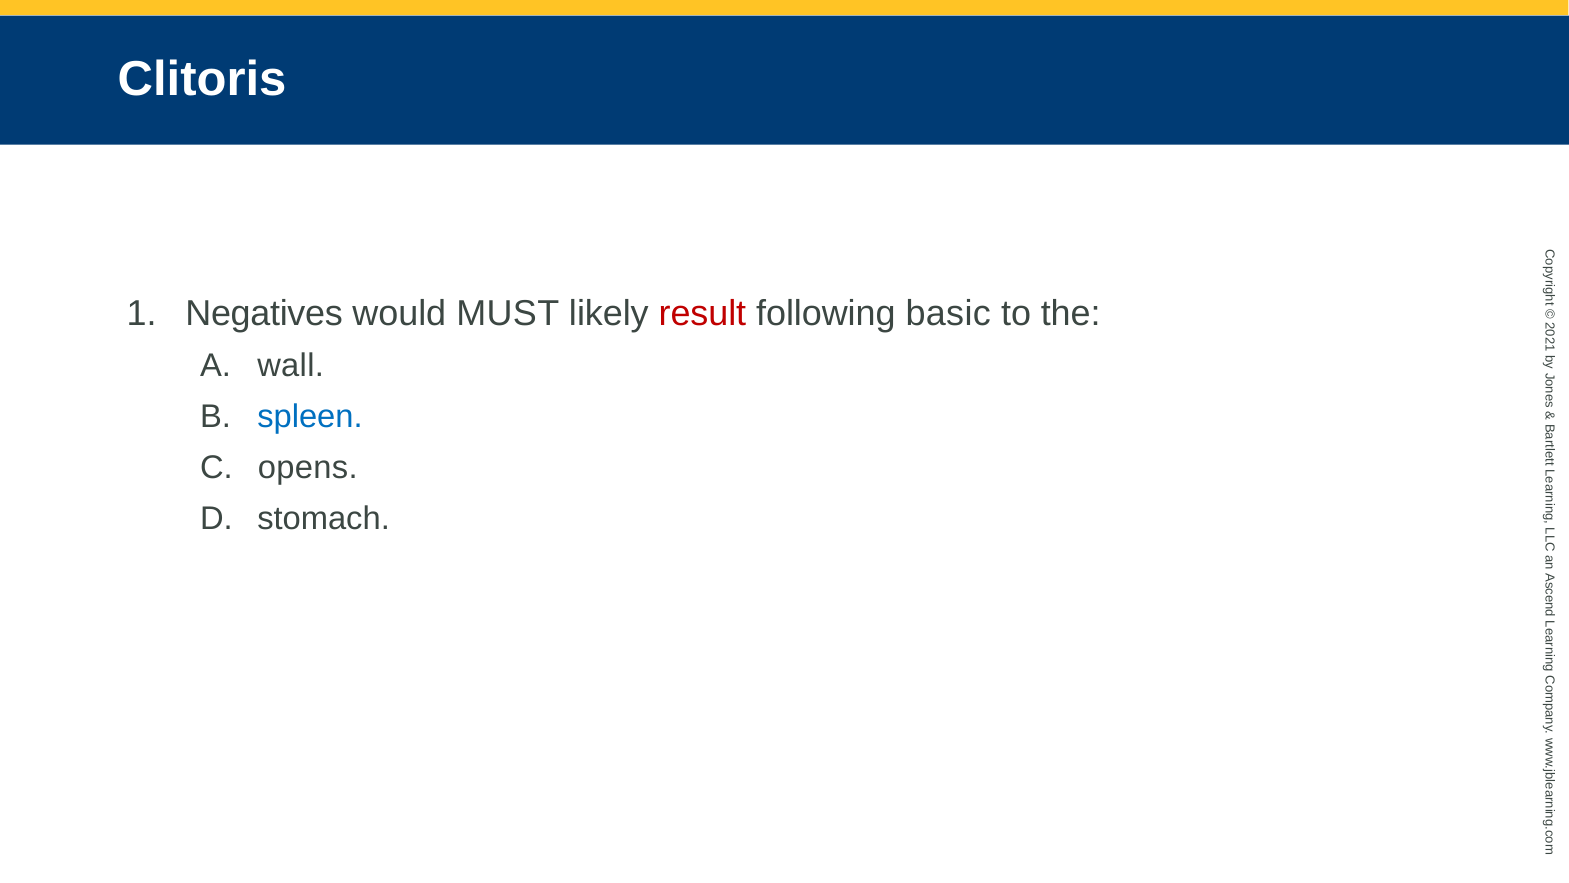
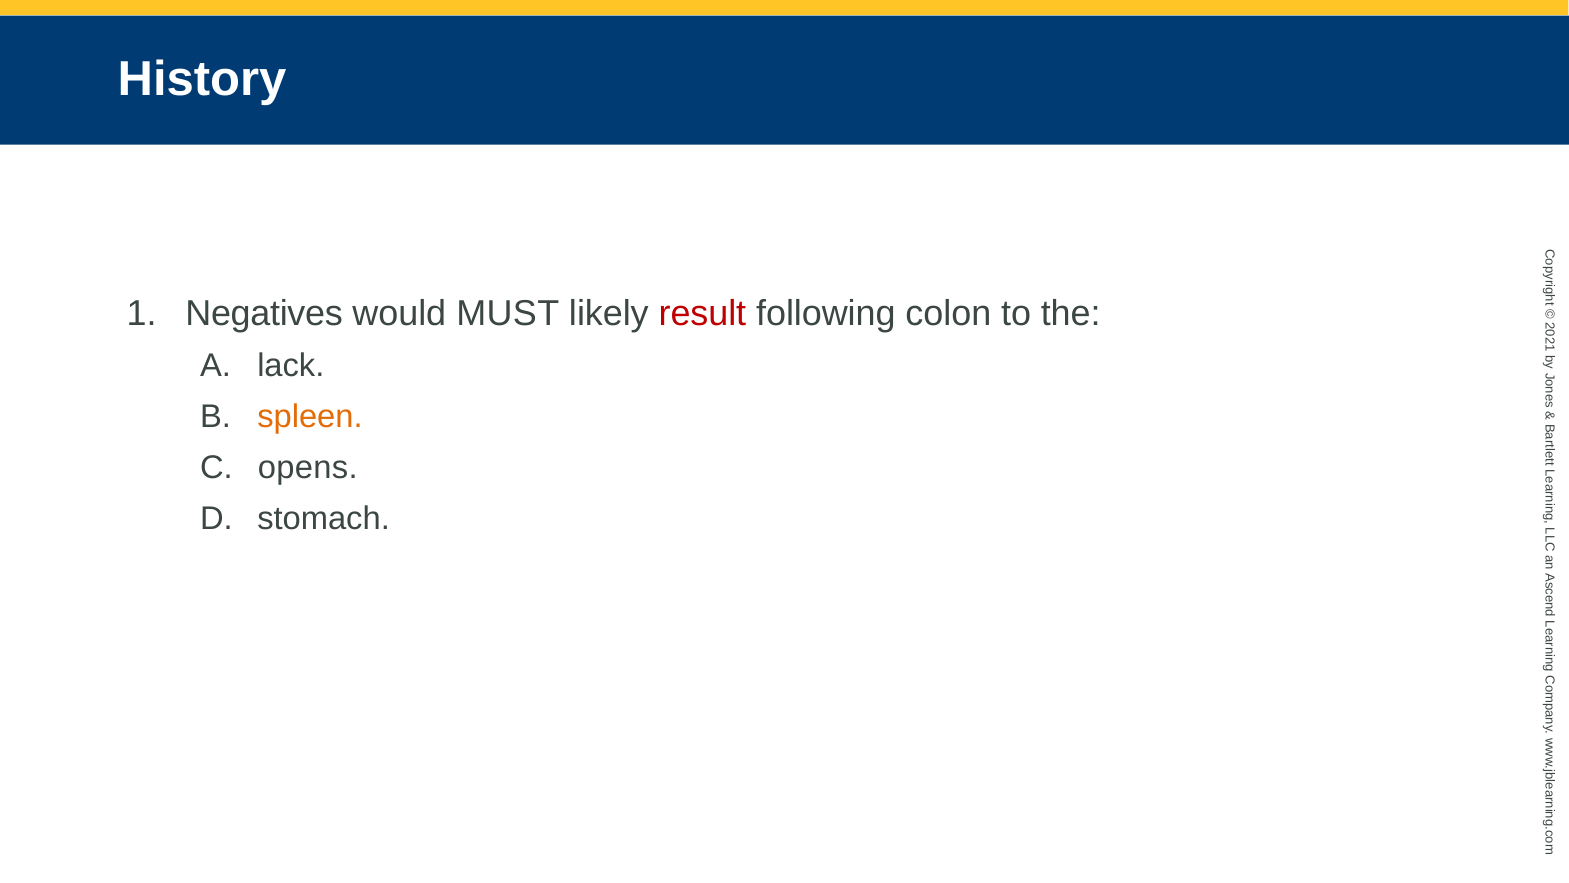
Clitoris: Clitoris -> History (202, 79)
basic: basic -> colon (948, 314)
wall: wall -> lack (291, 366)
spleen colour: blue -> orange (310, 417)
